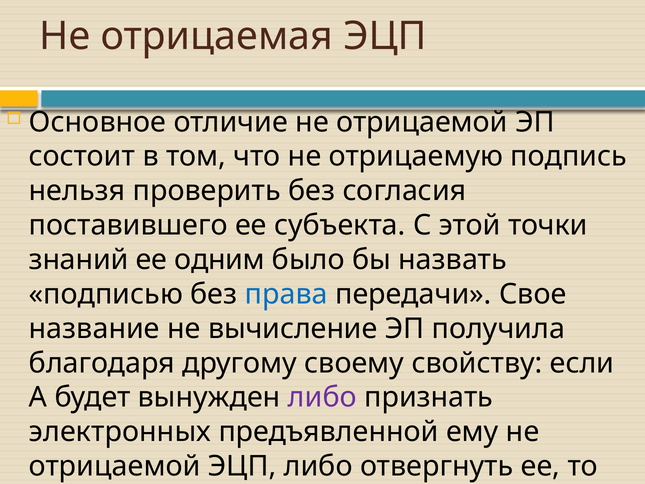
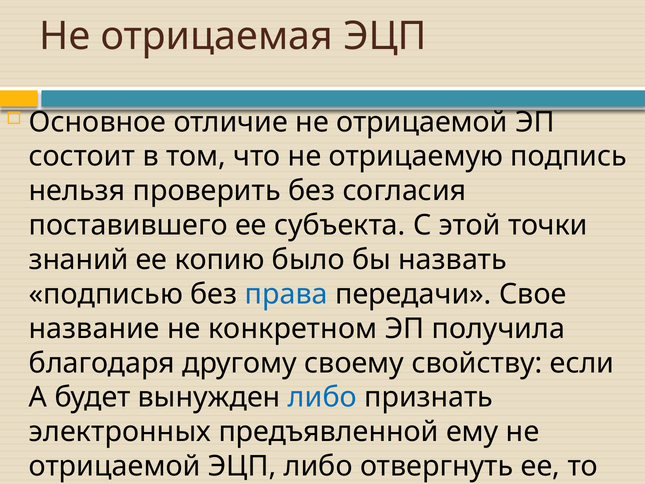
одним: одним -> копию (220, 260)
вычисление: вычисление -> конкретном (293, 328)
либо colour: purple -> blue (322, 397)
